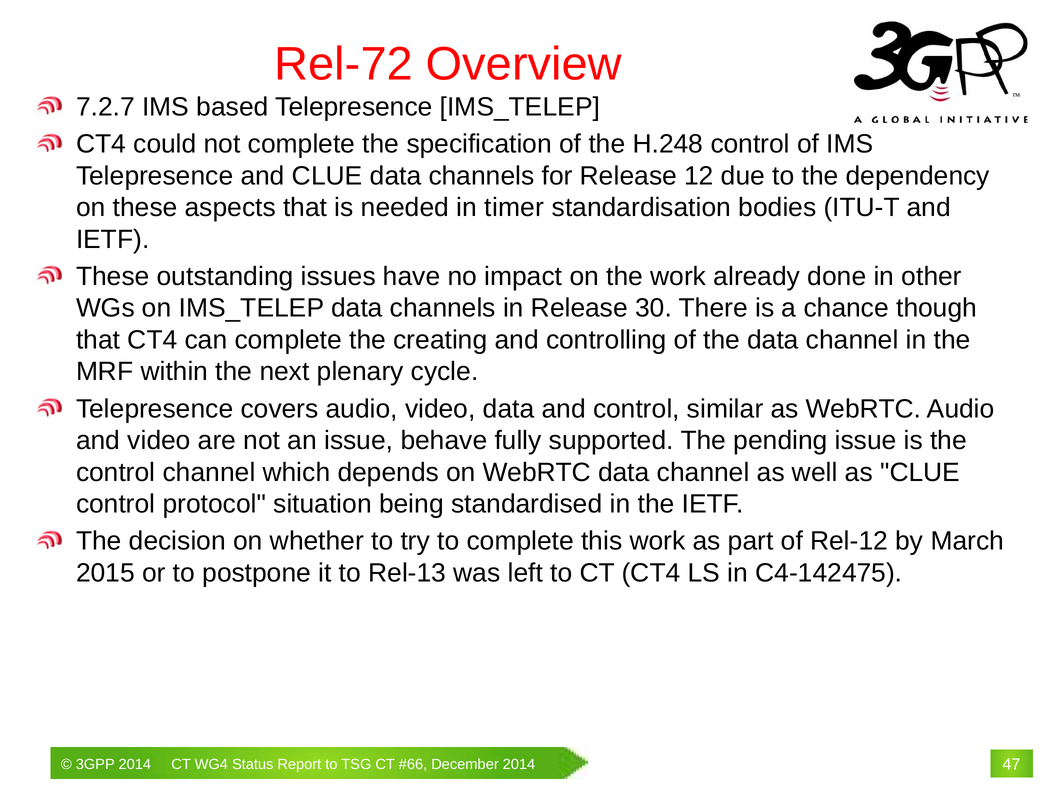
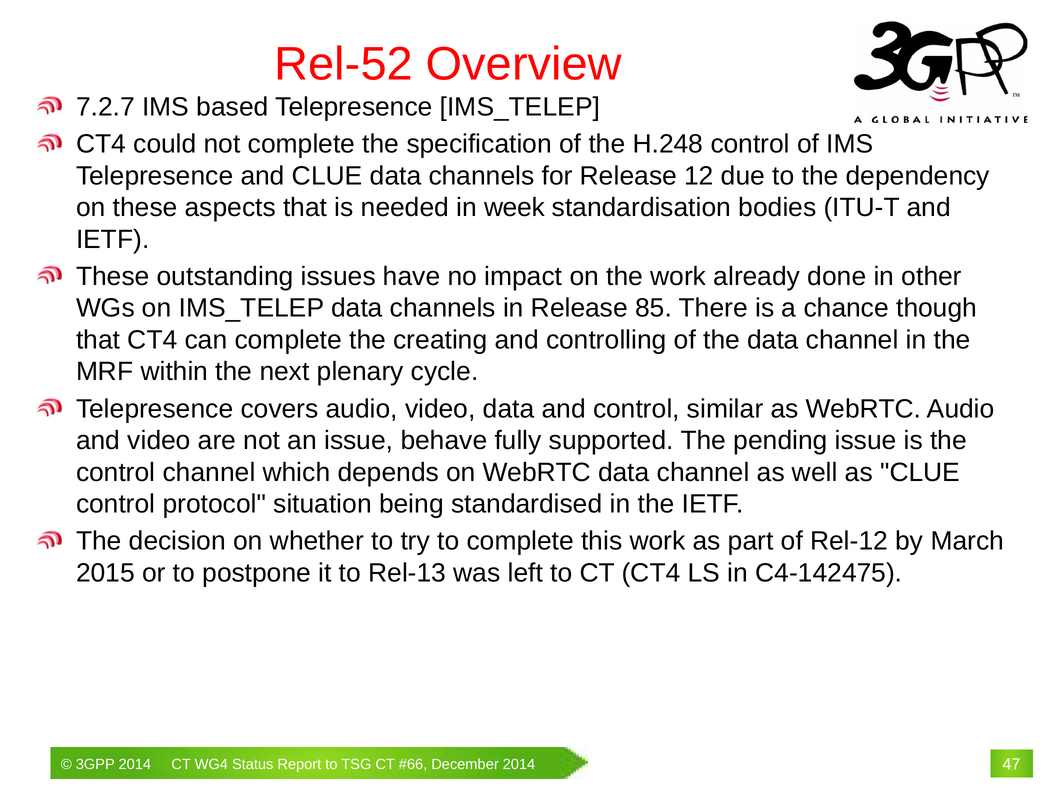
Rel-72: Rel-72 -> Rel-52 (344, 64)
timer: timer -> week (515, 208)
30: 30 -> 85 (654, 308)
